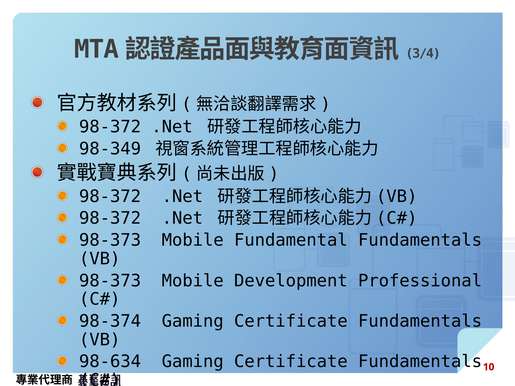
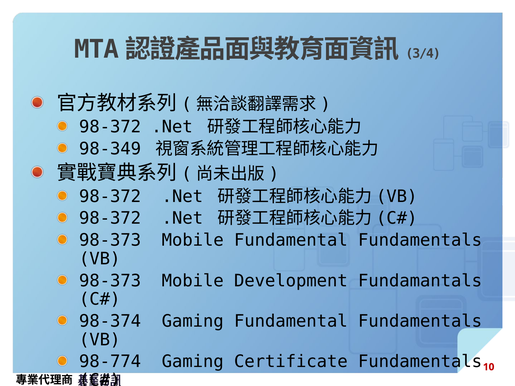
Professional: Professional -> Fundamantals (420, 281)
98-374 Gaming Certificate: Certificate -> Fundamental (291, 321)
98-634: 98-634 -> 98-774 (110, 362)
